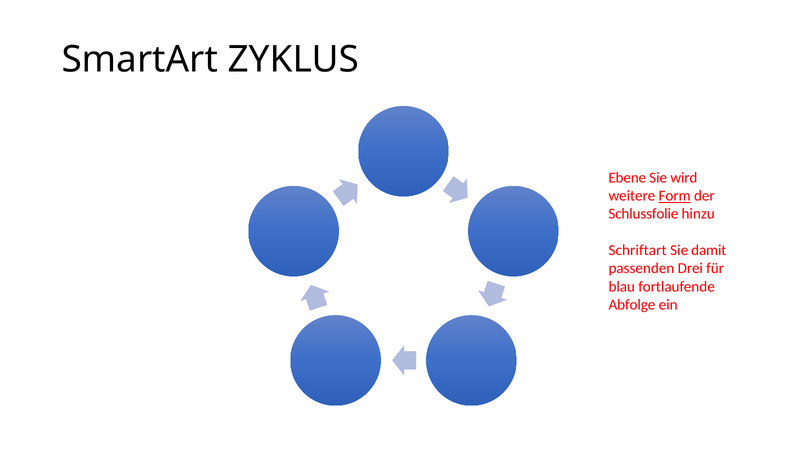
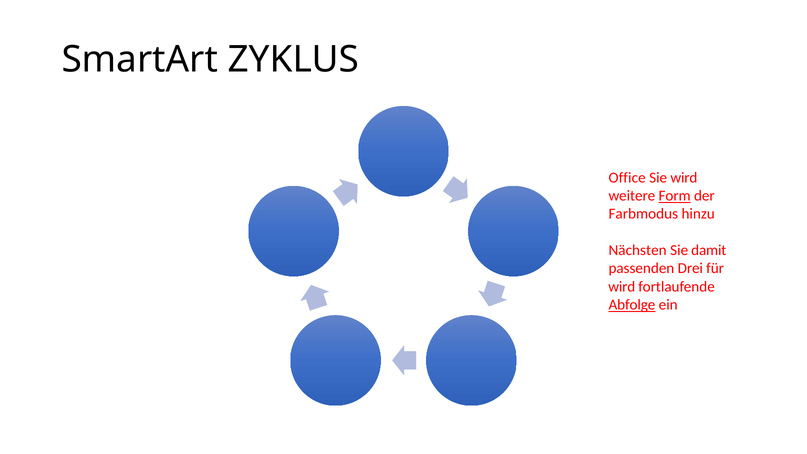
Ebene: Ebene -> Office (627, 178)
Schlussfolie: Schlussfolie -> Farbmodus (643, 214)
Schriftart: Schriftart -> Nächsten (638, 250)
blau: blau -> wird (622, 287)
Abfolge underline: none -> present (632, 305)
